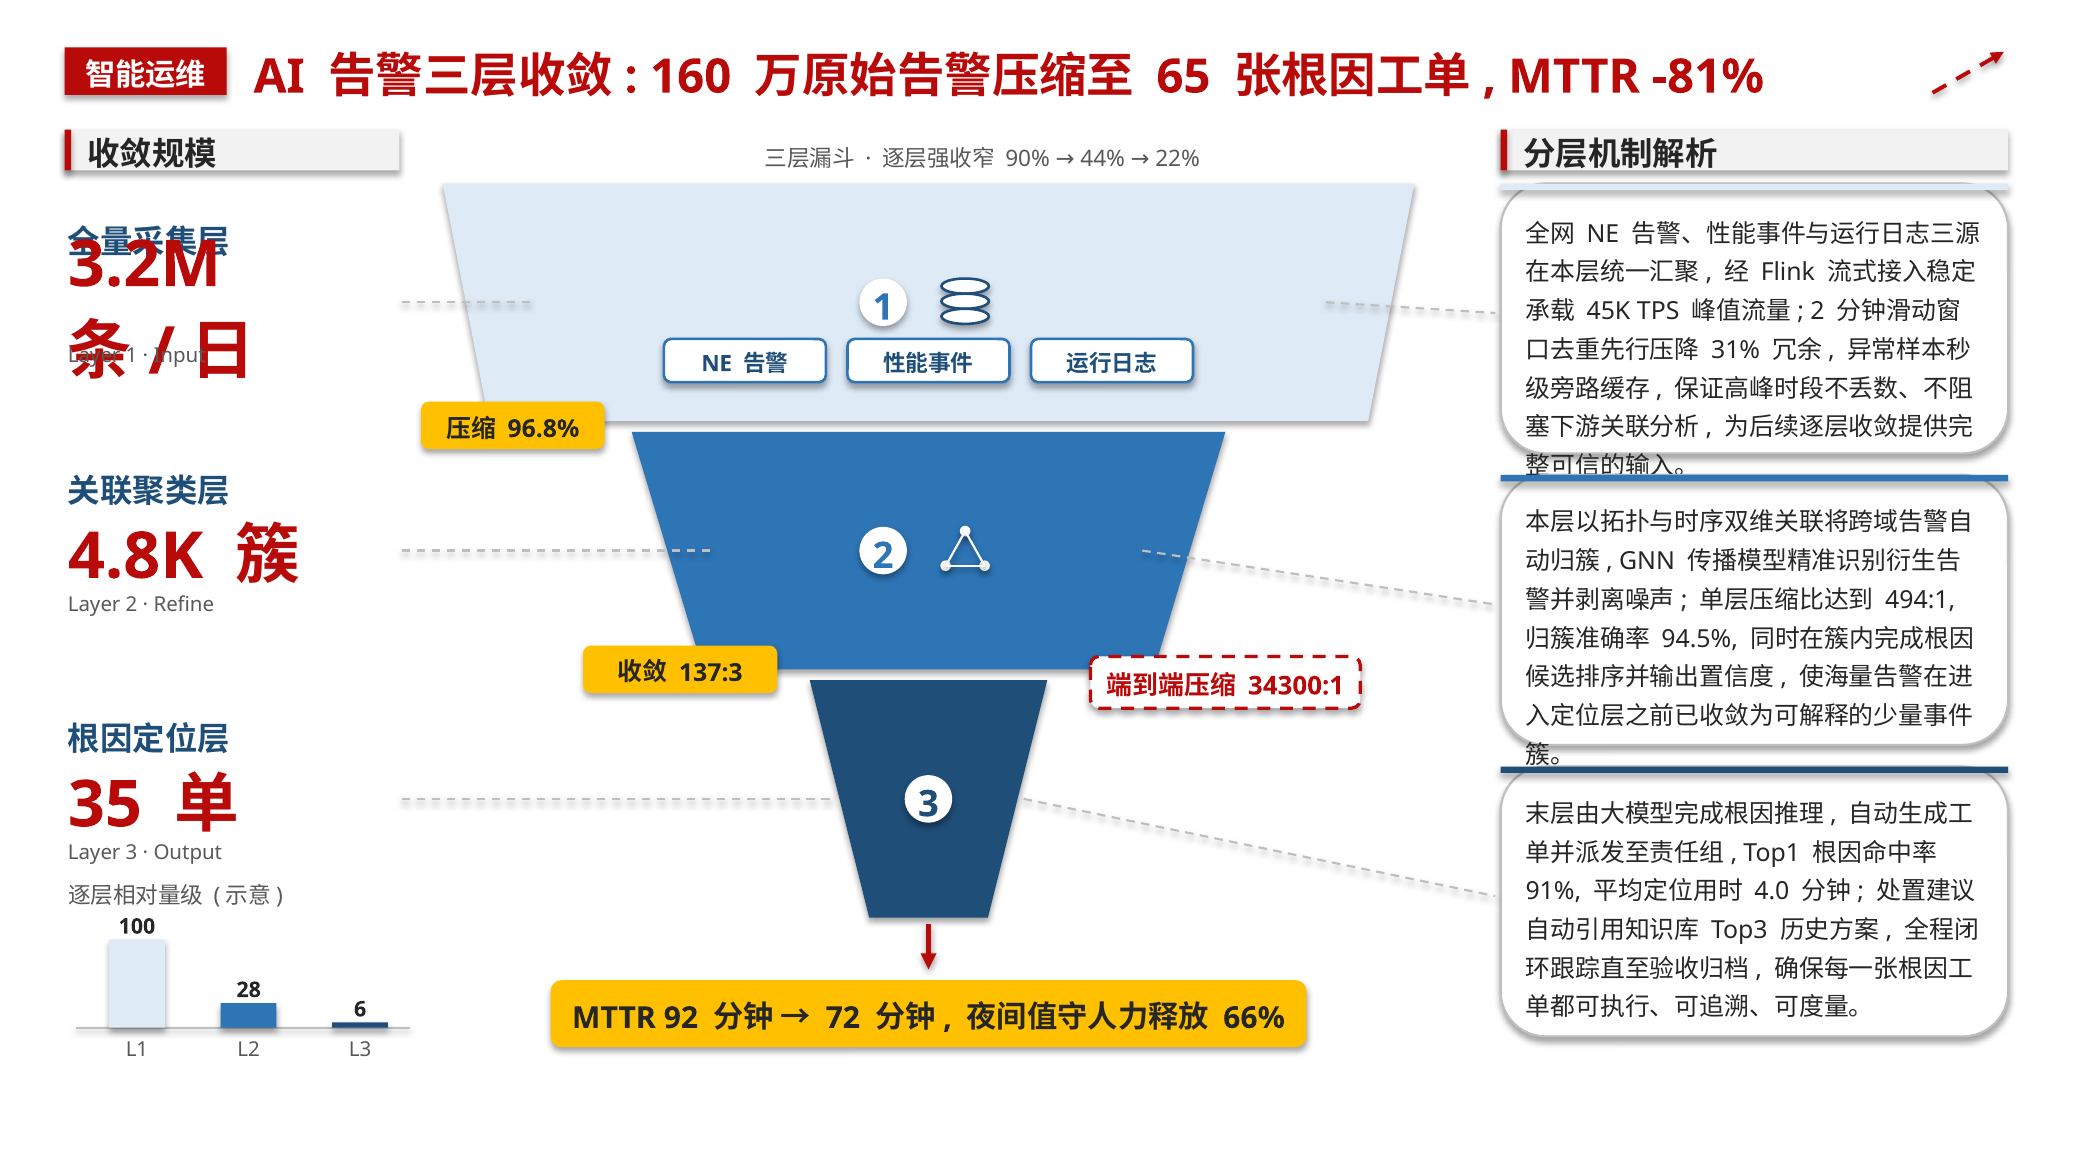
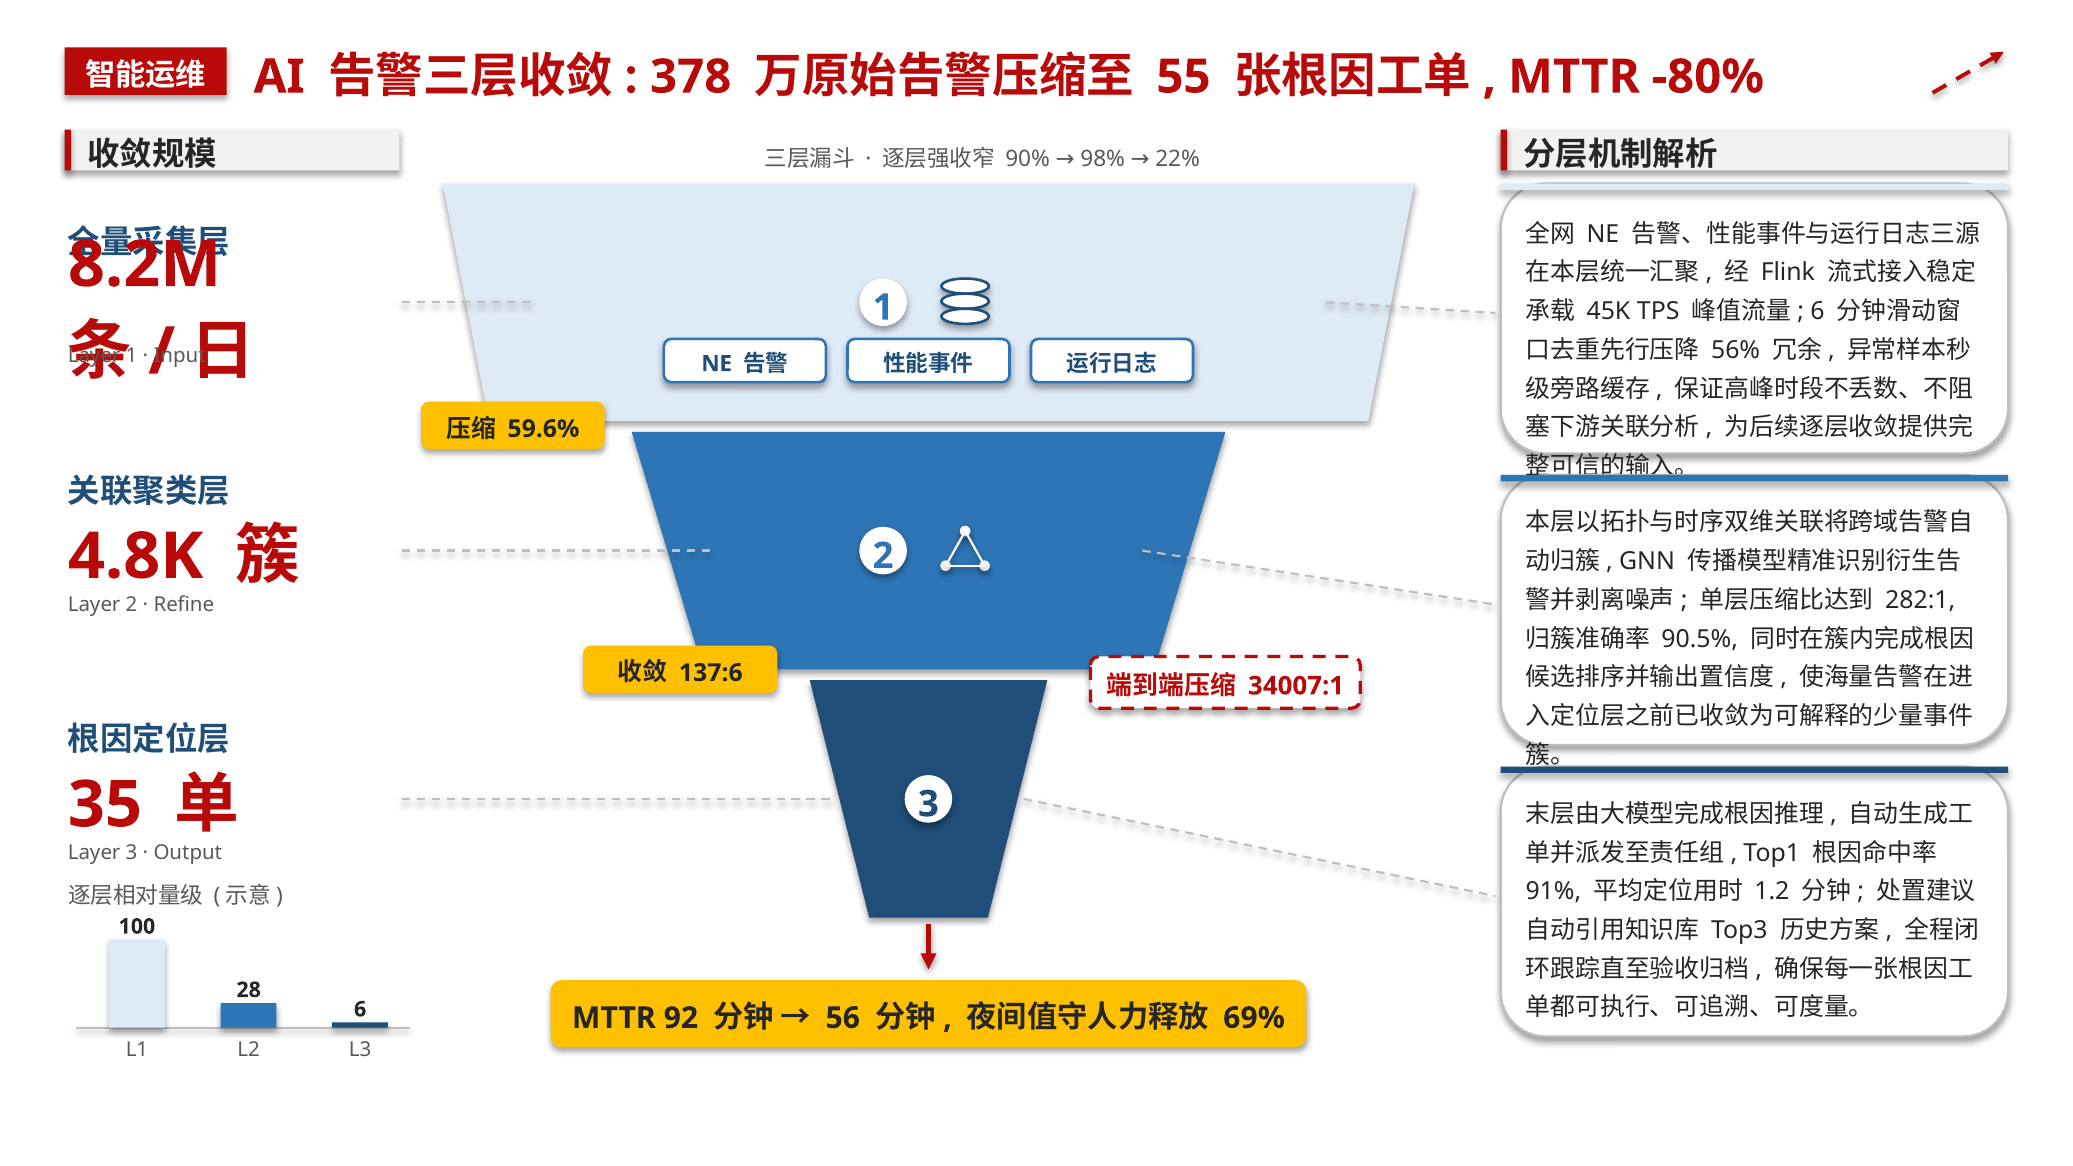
160: 160 -> 378 (691, 77)
65: 65 -> 55 (1183, 77)
-81%: -81% -> -80% (1708, 77)
44%: 44% -> 98% (1103, 159)
3.2M: 3.2M -> 8.2M (145, 265)
2: 2 -> 6 (1817, 311)
31%: 31% -> 56% (1736, 350)
96.8%: 96.8% -> 59.6% (543, 429)
494:1: 494:1 -> 282:1 (1920, 600)
94.5%: 94.5% -> 90.5% (1700, 639)
137:3: 137:3 -> 137:6 (711, 673)
34300:1: 34300:1 -> 34007:1 (1296, 686)
4.0: 4.0 -> 1.2 (1772, 892)
72: 72 -> 56 (843, 1018)
66%: 66% -> 69% (1254, 1018)
